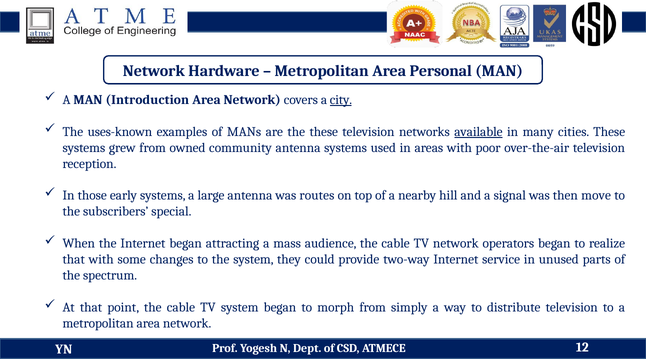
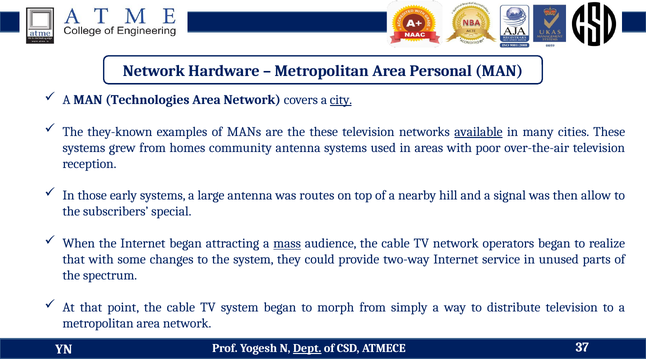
Introduction: Introduction -> Technologies (147, 100)
uses-known: uses-known -> they-known (120, 132)
owned: owned -> homes (187, 148)
move: move -> allow (596, 196)
mass underline: none -> present (287, 243)
Dept underline: none -> present (307, 348)
12: 12 -> 37 (582, 347)
